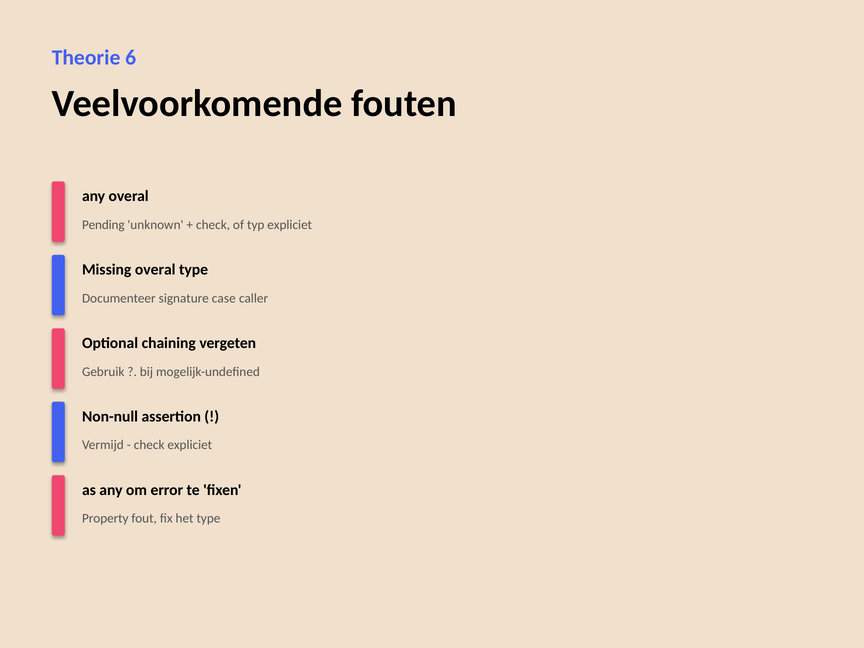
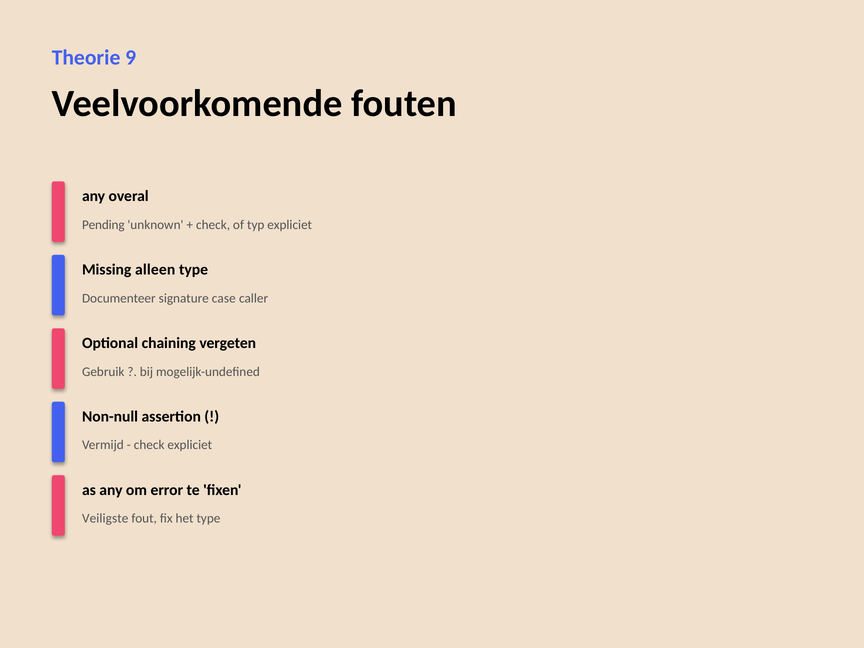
6: 6 -> 9 (131, 58)
Missing overal: overal -> alleen (155, 270)
Property: Property -> Veiligste (105, 519)
